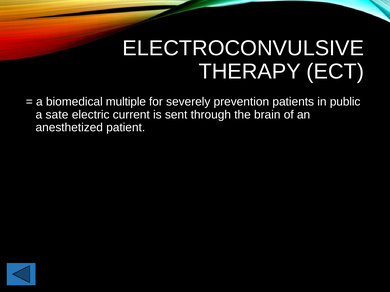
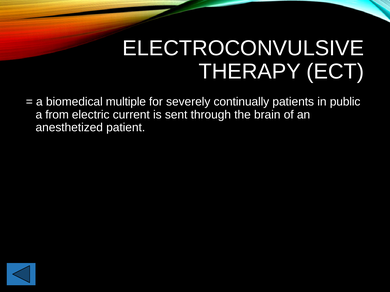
prevention: prevention -> continually (241, 102)
sate: sate -> from (57, 115)
